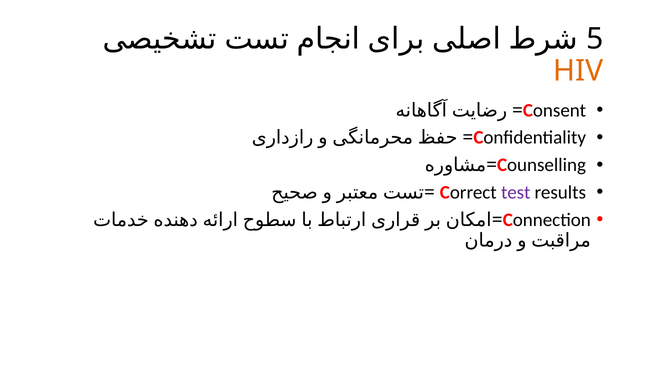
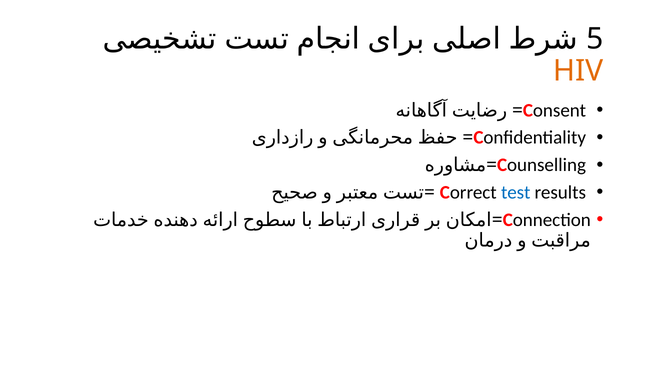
test colour: purple -> blue (516, 193)
